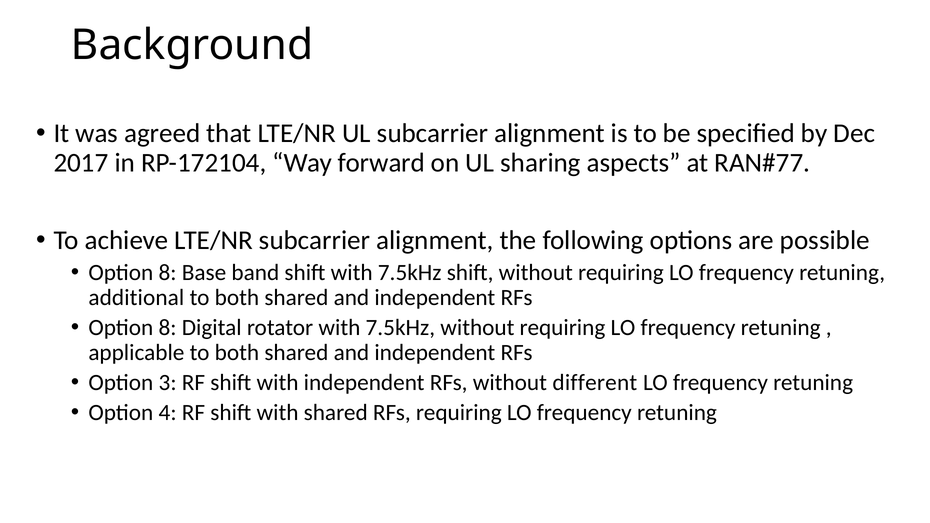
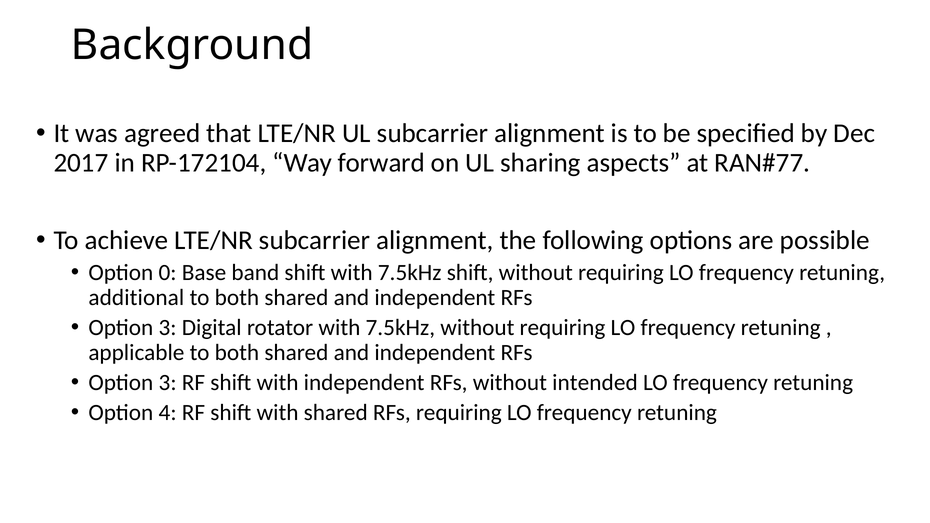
8: 8 -> 0 (168, 273)
8: 8 -> 3 (168, 328)
different: different -> intended (595, 383)
